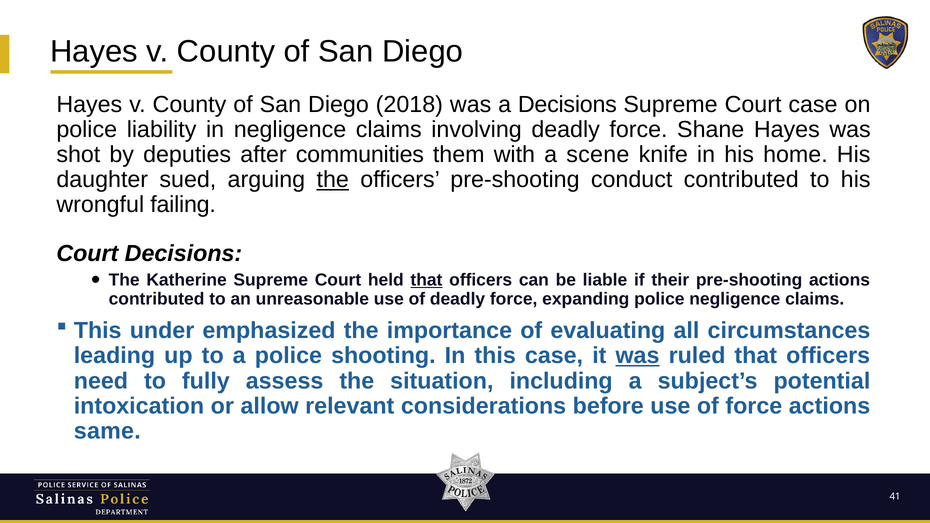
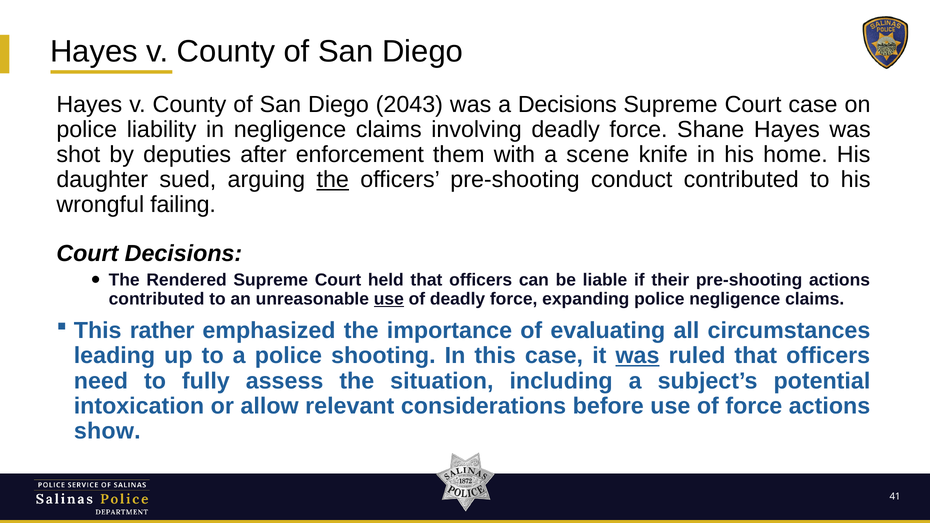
2018: 2018 -> 2043 (409, 104)
communities: communities -> enforcement (360, 155)
Katherine: Katherine -> Rendered (187, 280)
that underline: present -> none (426, 280)
use underline: none -> present (389, 299)
under: under -> rather (162, 331)
same: same -> show (107, 431)
